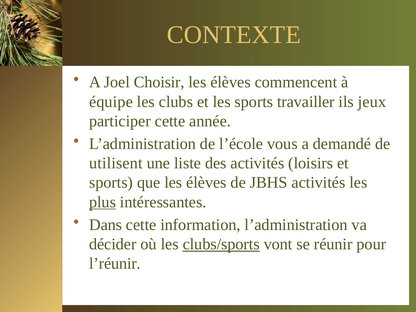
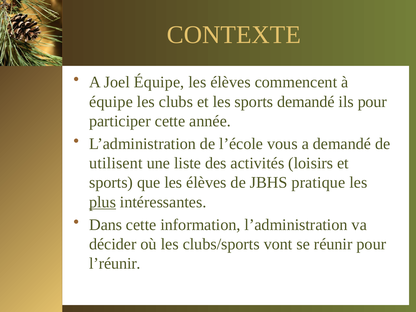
Joel Choisir: Choisir -> Équipe (159, 82)
sports travailler: travailler -> demandé (306, 102)
ils jeux: jeux -> pour (372, 102)
JBHS activités: activités -> pratique (318, 183)
clubs/sports underline: present -> none (221, 244)
